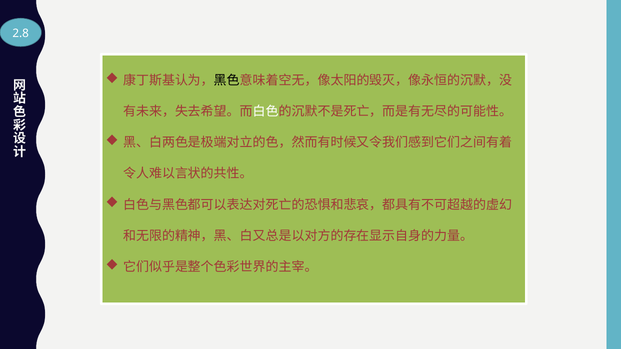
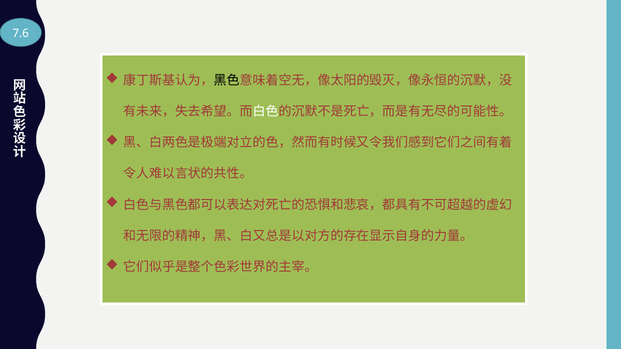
2.8: 2.8 -> 7.6 (21, 33)
